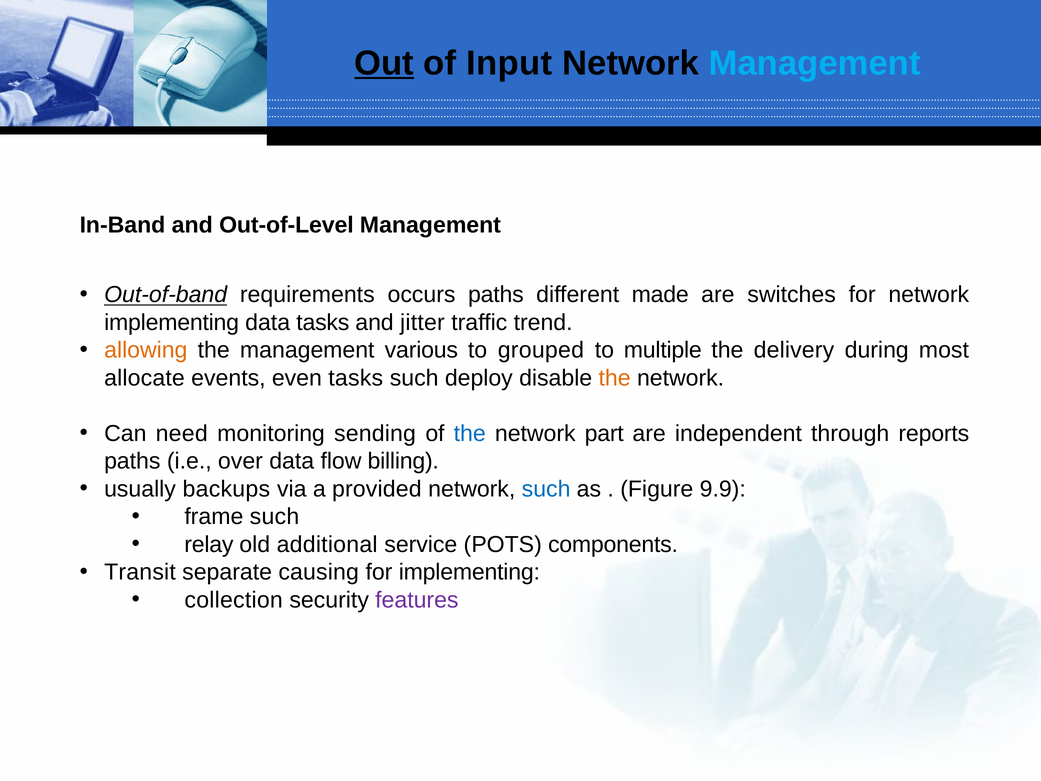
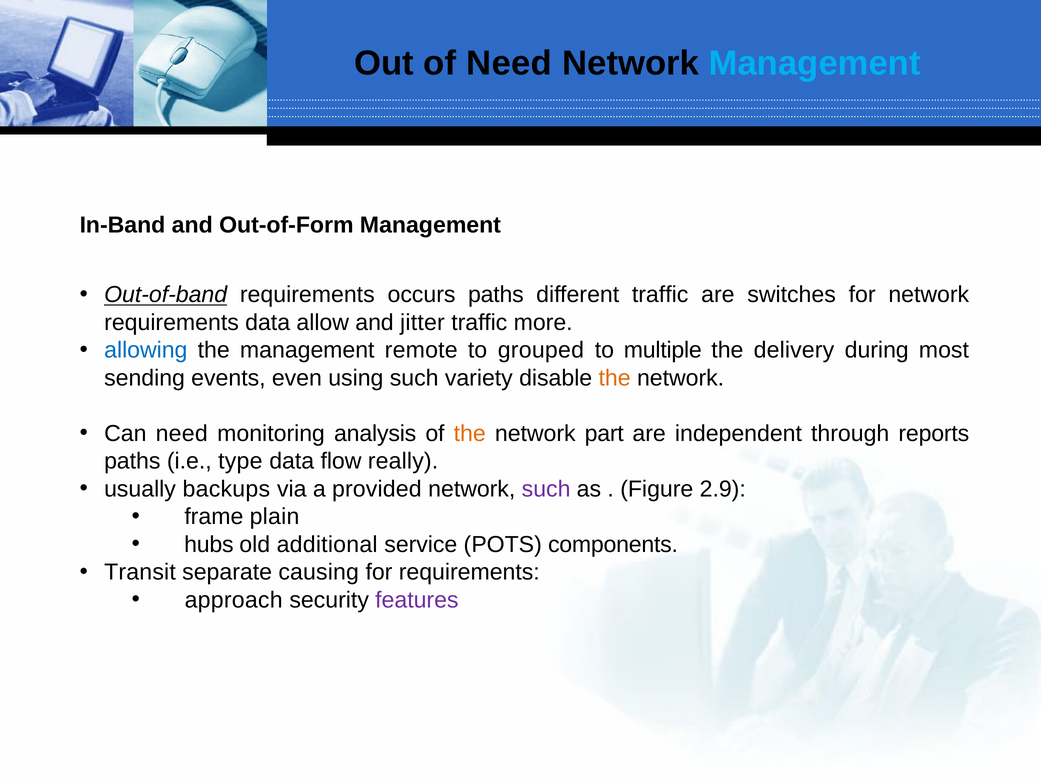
Out underline: present -> none (384, 63)
of Input: Input -> Need (509, 63)
Out-of-Level: Out-of-Level -> Out-of-Form (286, 225)
different made: made -> traffic (660, 295)
implementing: implementing -> requirements (172, 322)
data tasks: tasks -> allow (323, 322)
trend: trend -> more (543, 322)
allowing colour: orange -> blue (146, 350)
various: various -> remote (421, 350)
allocate: allocate -> sending (145, 378)
even tasks: tasks -> using (356, 378)
deploy: deploy -> variety (479, 378)
sending: sending -> analysis (375, 433)
the colour: blue -> orange (470, 433)
over: over -> type (240, 461)
billing: billing -> really (403, 461)
such colour: blue -> purple (546, 489)
9.9: 9.9 -> 2.9 (723, 489)
frame such: such -> plain (275, 517)
relay: relay -> hubs (209, 544)
for implementing: implementing -> requirements (469, 572)
collection: collection -> approach (234, 600)
